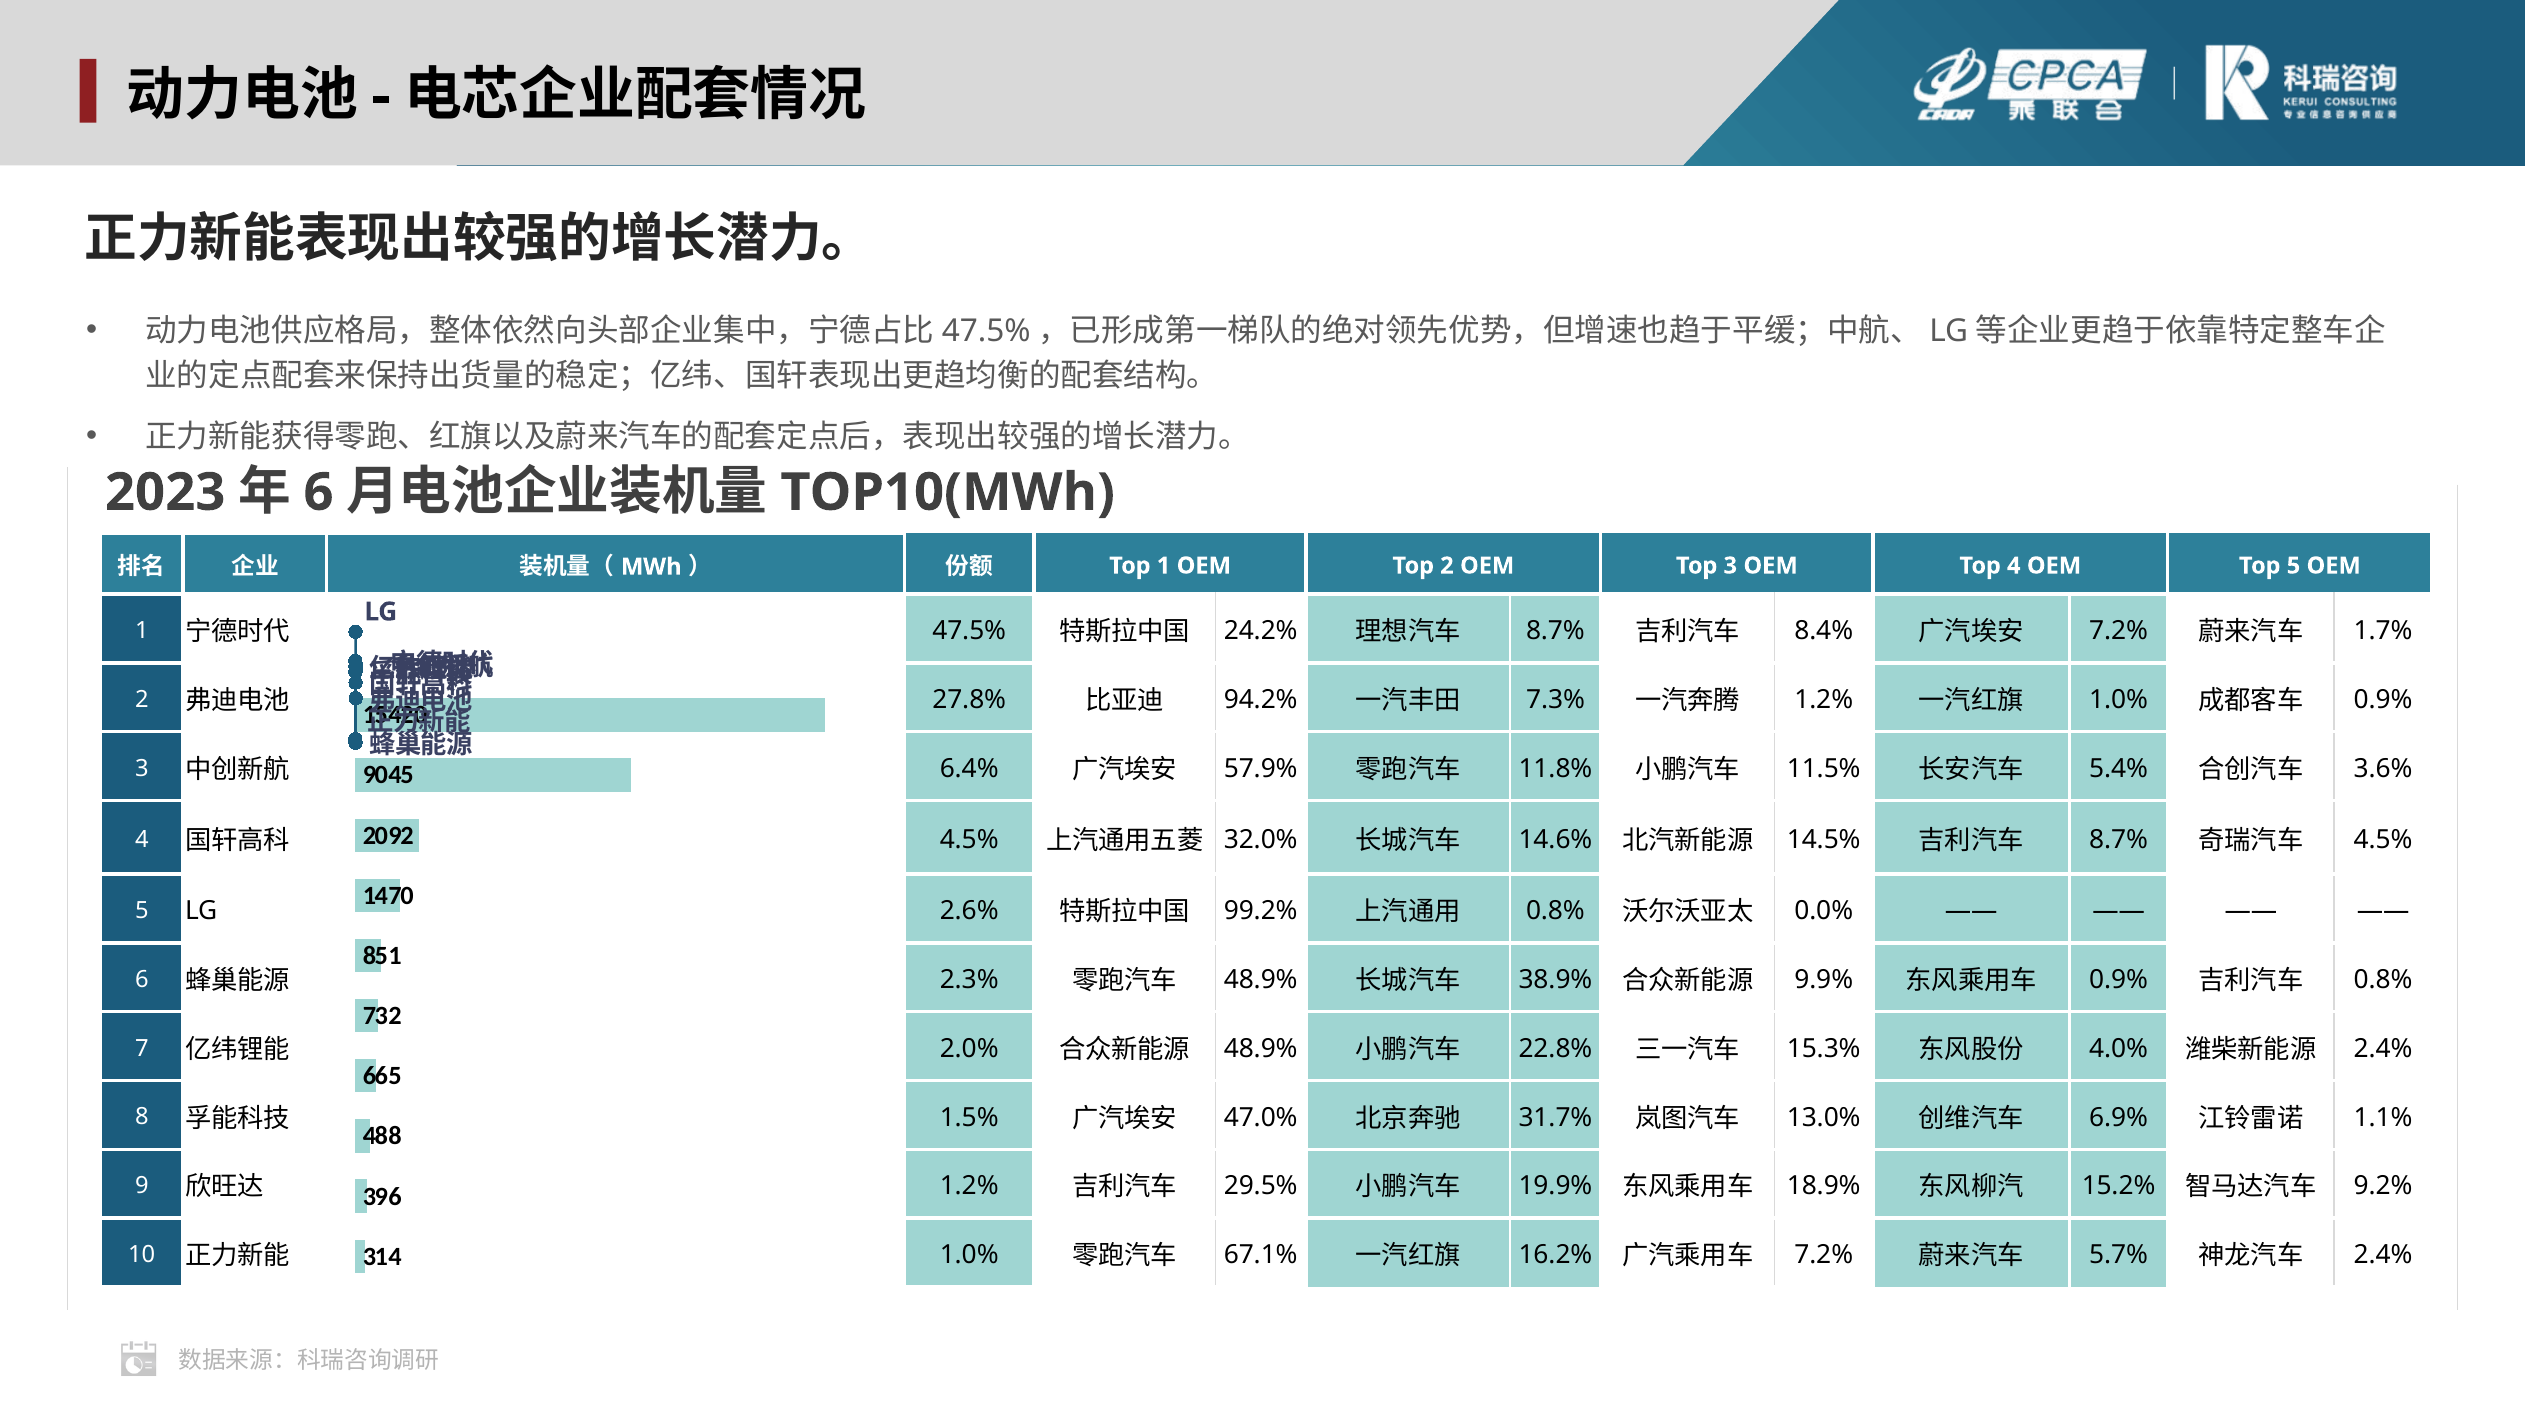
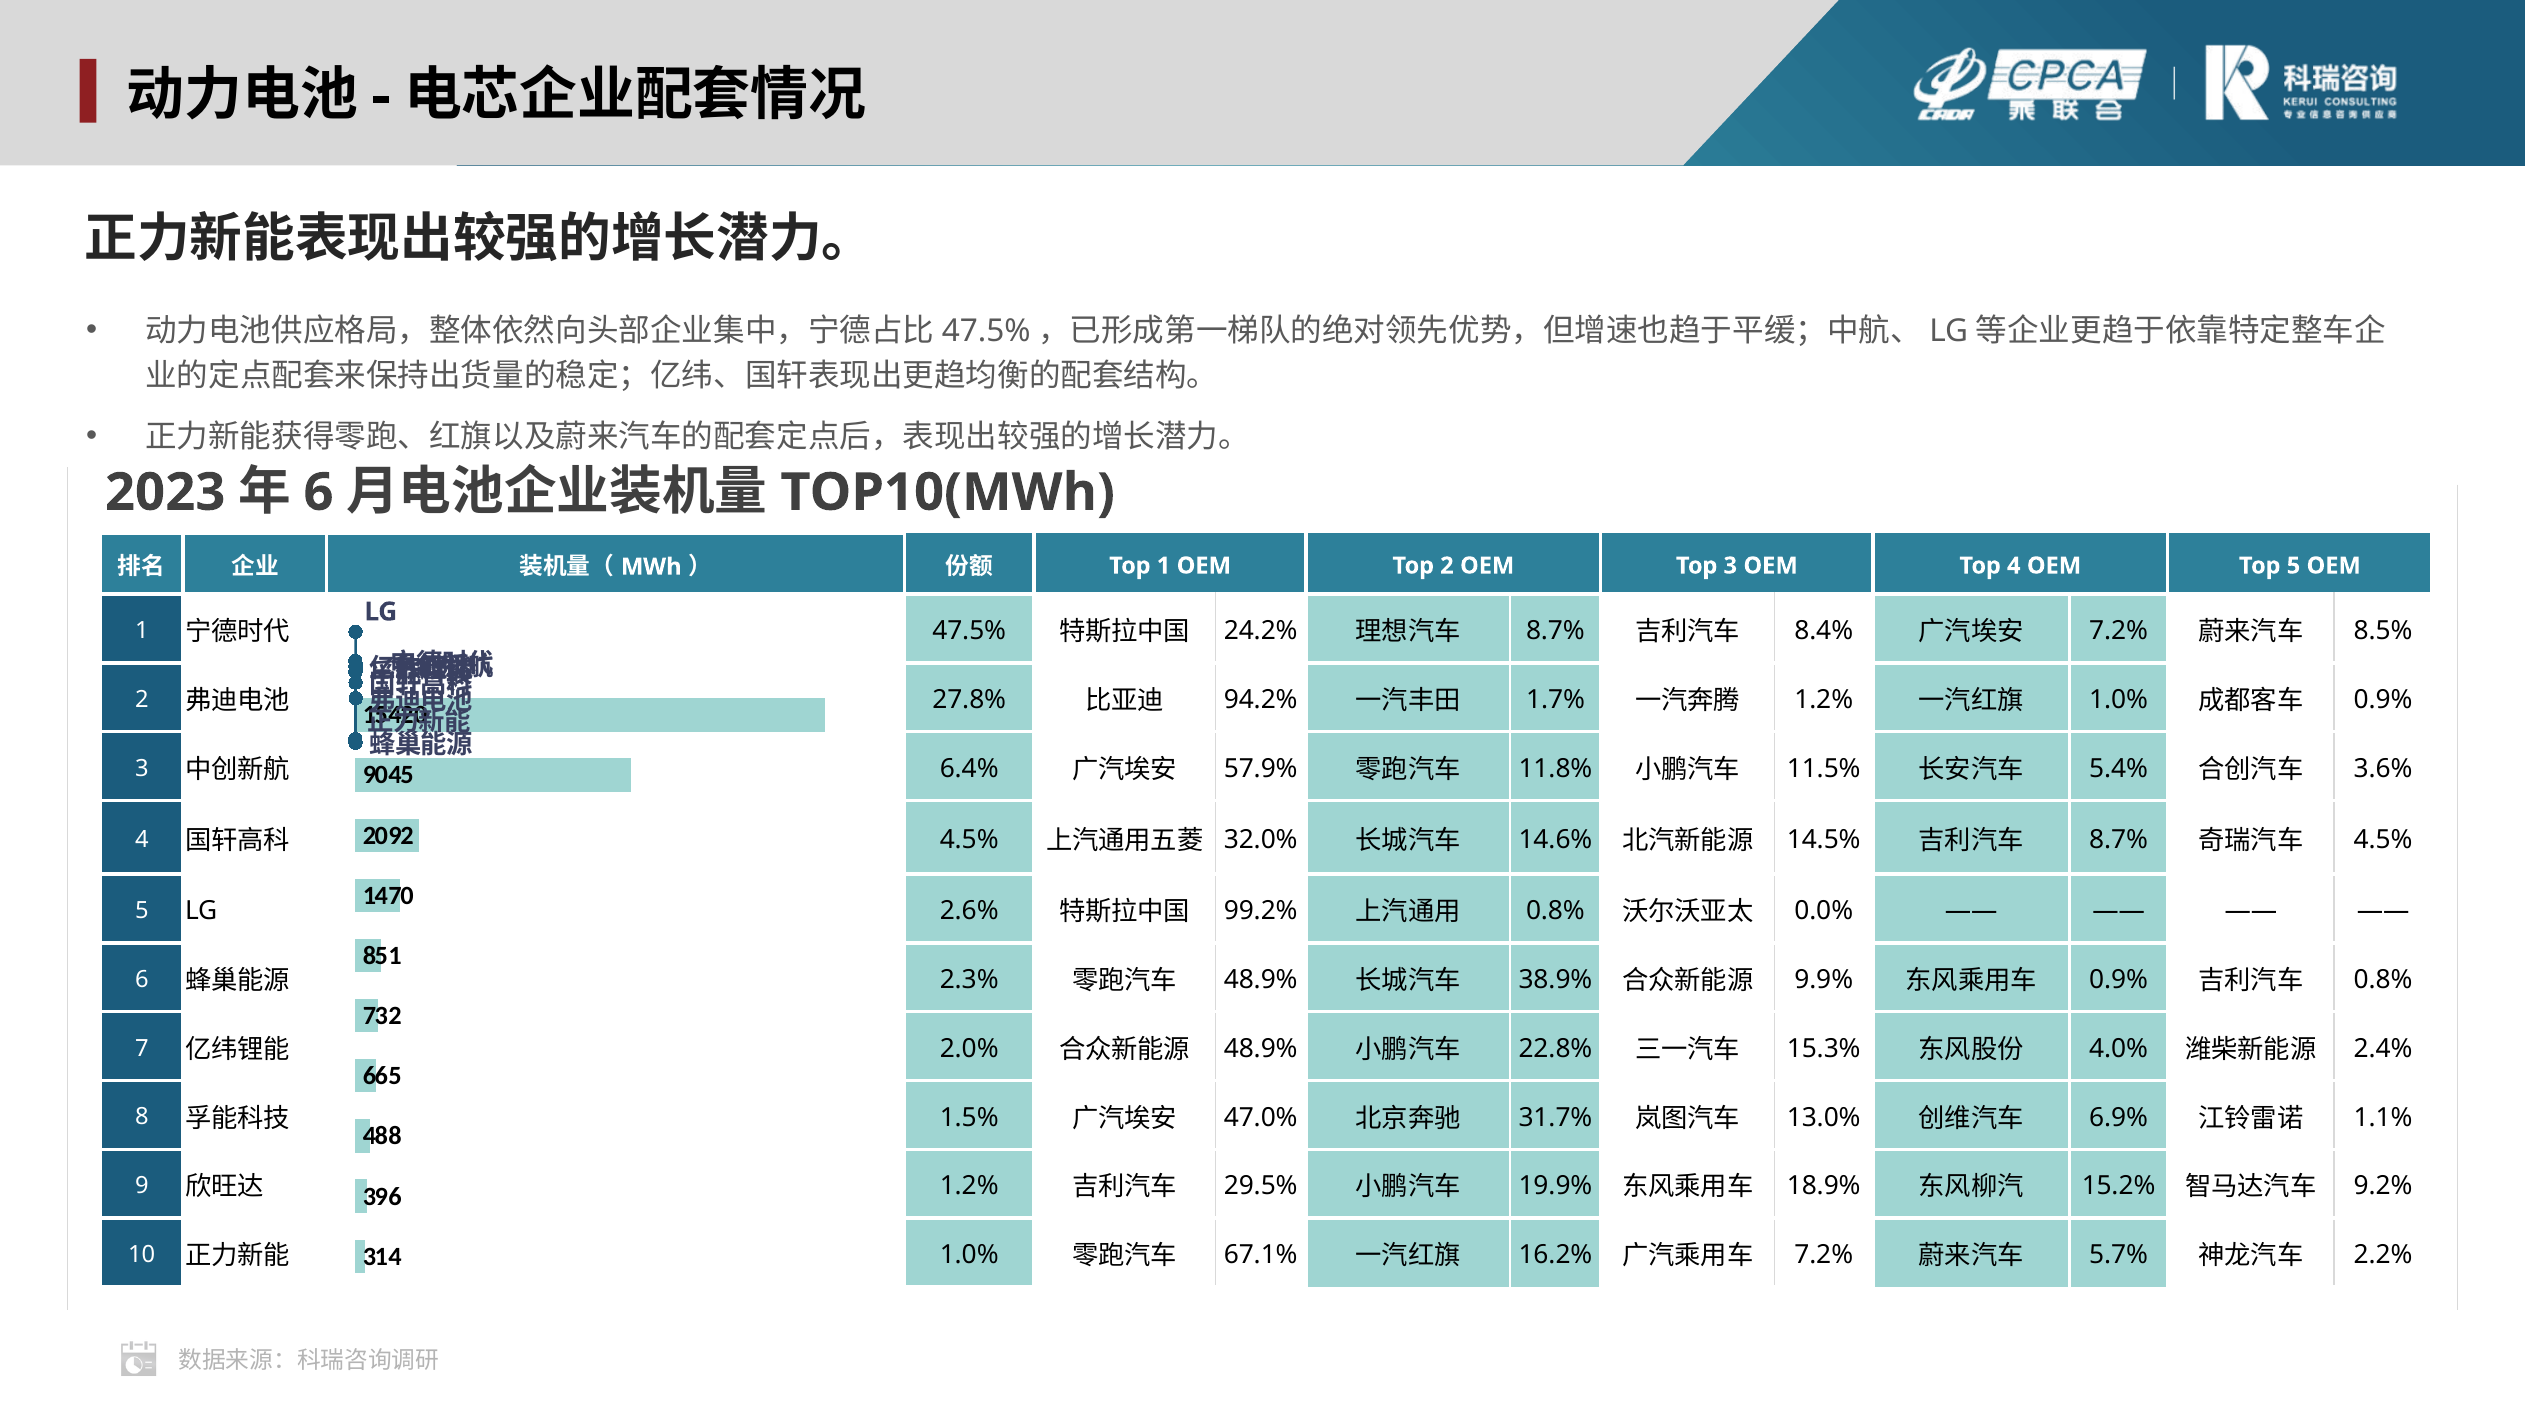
1.7%: 1.7% -> 8.5% (2383, 631)
7.3%: 7.3% -> 1.7% (1556, 700)
2.4%: 2.4% -> 2.2% (2383, 1255)
